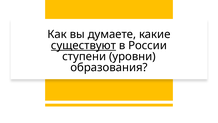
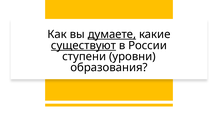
думаете underline: none -> present (112, 34)
